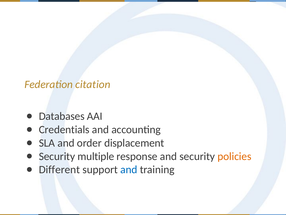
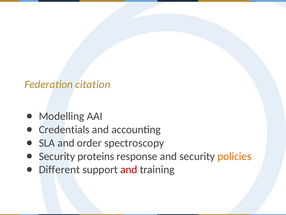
Databases: Databases -> Modelling (62, 116)
displacement: displacement -> spectroscopy (134, 143)
multiple: multiple -> proteins (96, 156)
and colour: blue -> red (129, 169)
